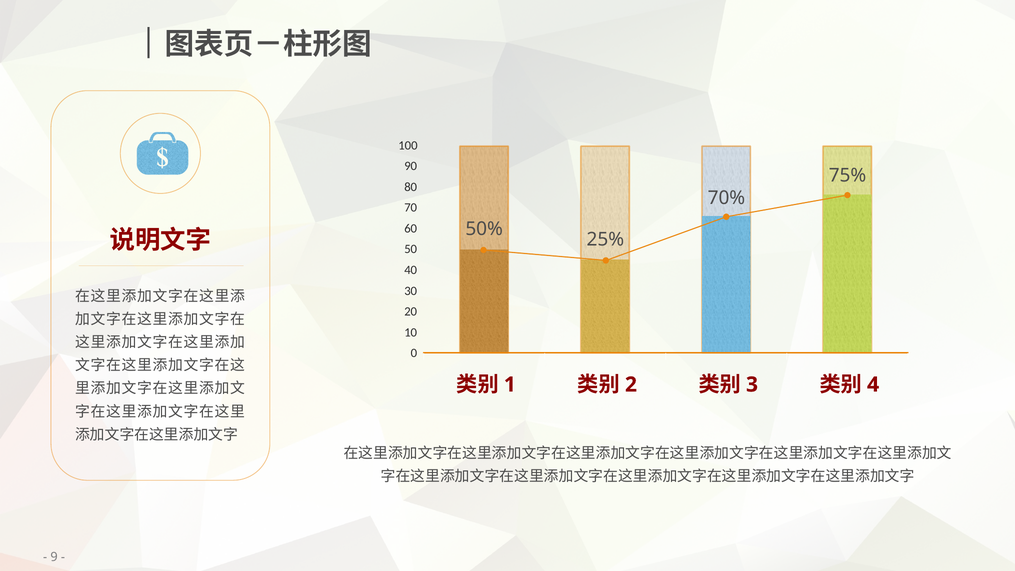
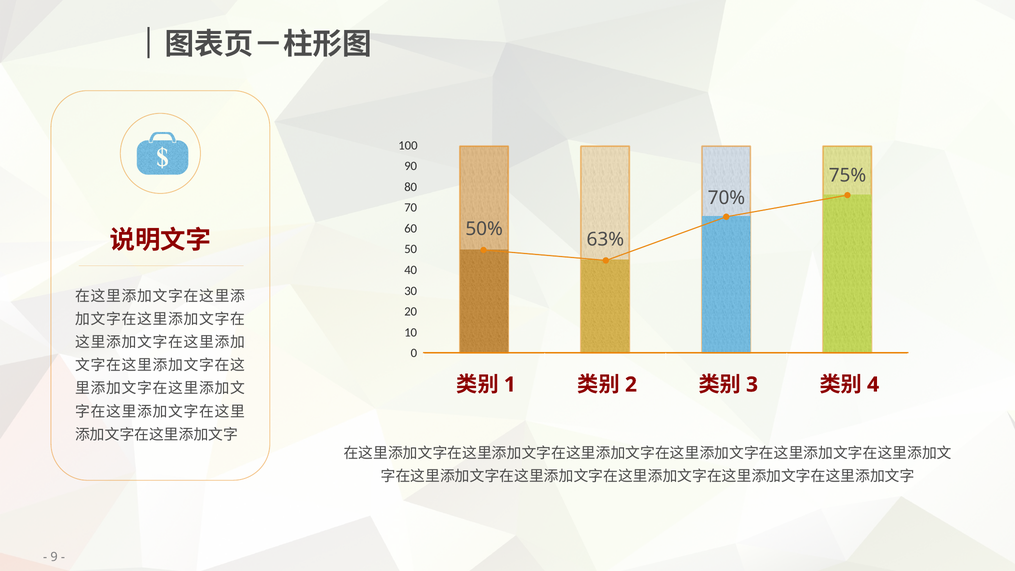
25%: 25% -> 63% (605, 239)
